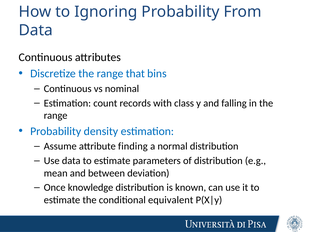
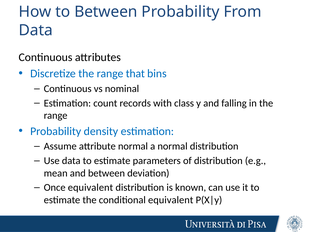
to Ignoring: Ignoring -> Between (106, 12)
attribute finding: finding -> normal (133, 147)
Once knowledge: knowledge -> equivalent (90, 188)
